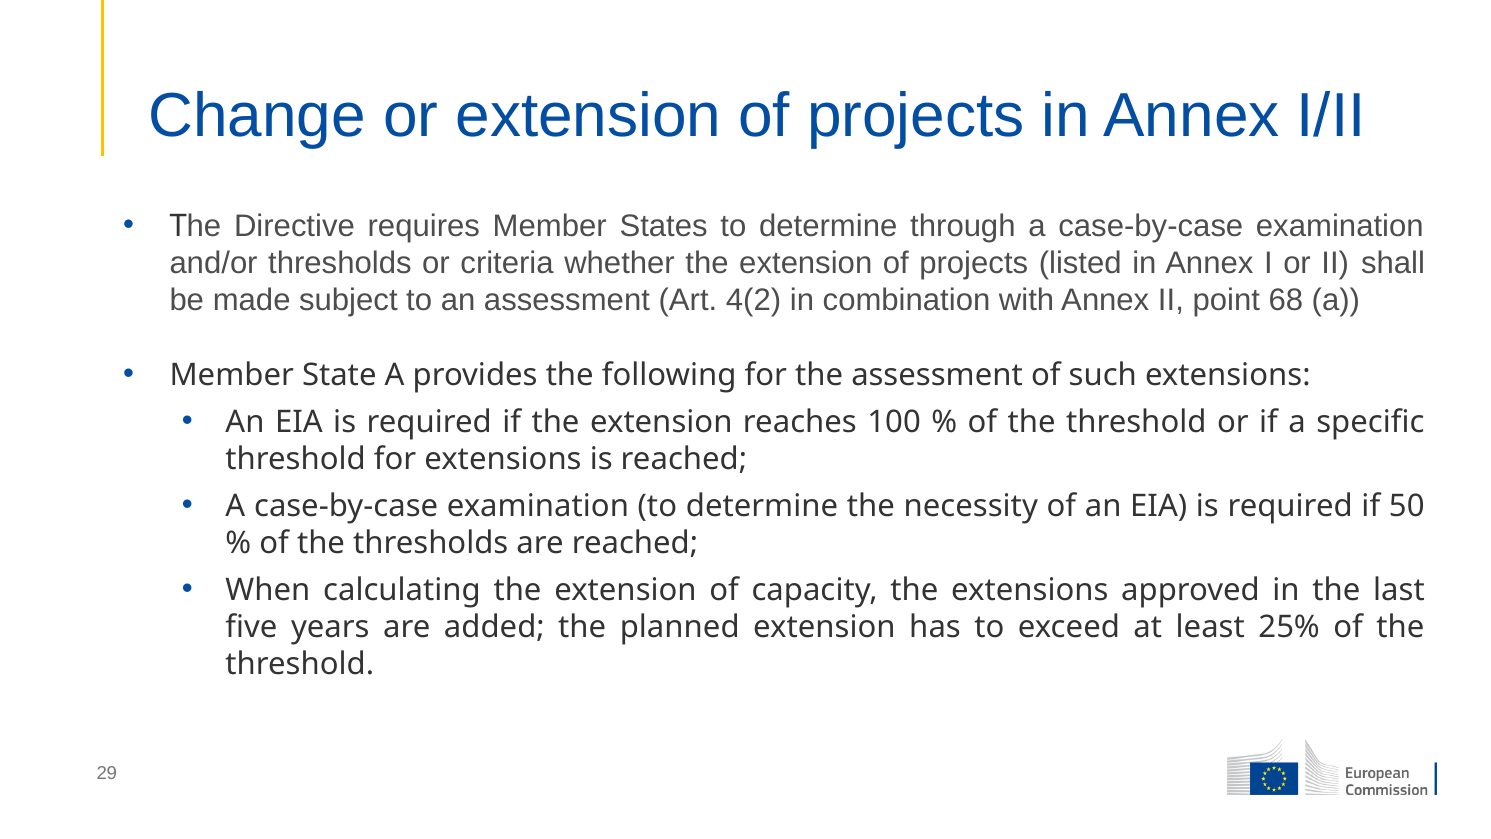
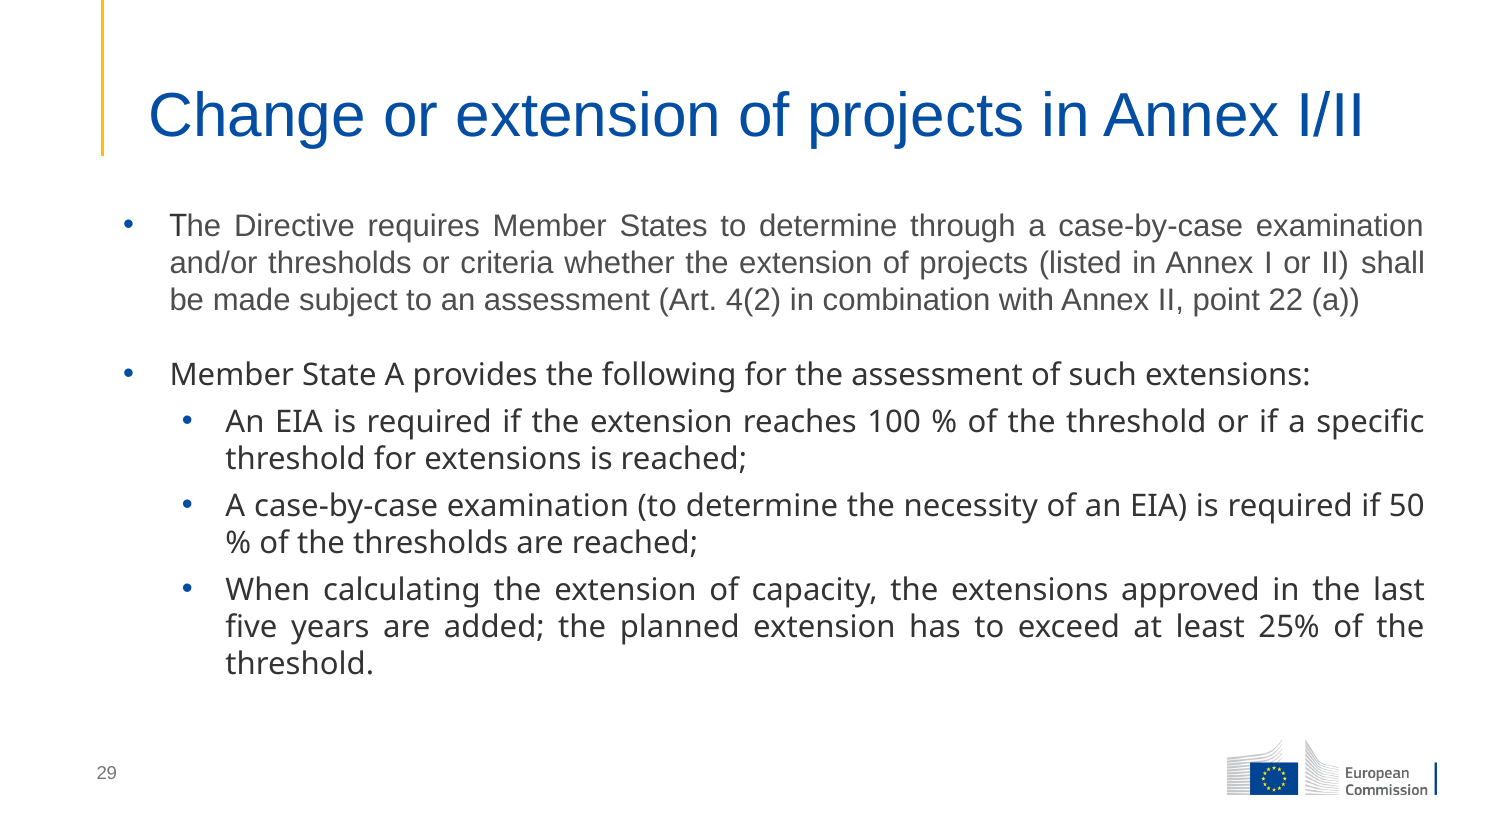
68: 68 -> 22 (1286, 301)
